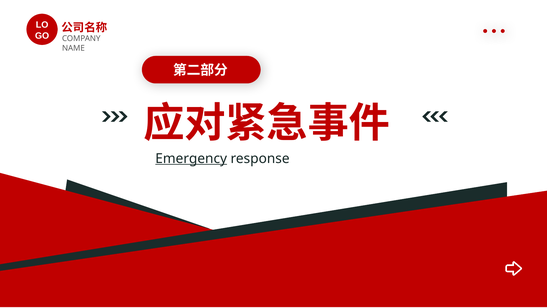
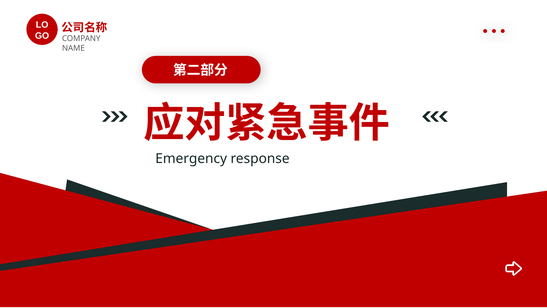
Emergency underline: present -> none (191, 158)
